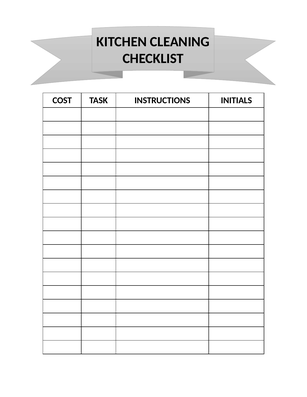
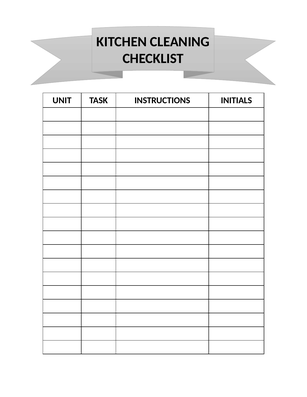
COST: COST -> UNIT (62, 100)
